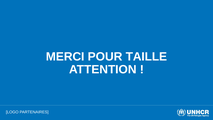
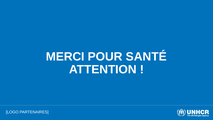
TAILLE: TAILLE -> SANTÉ (146, 56)
